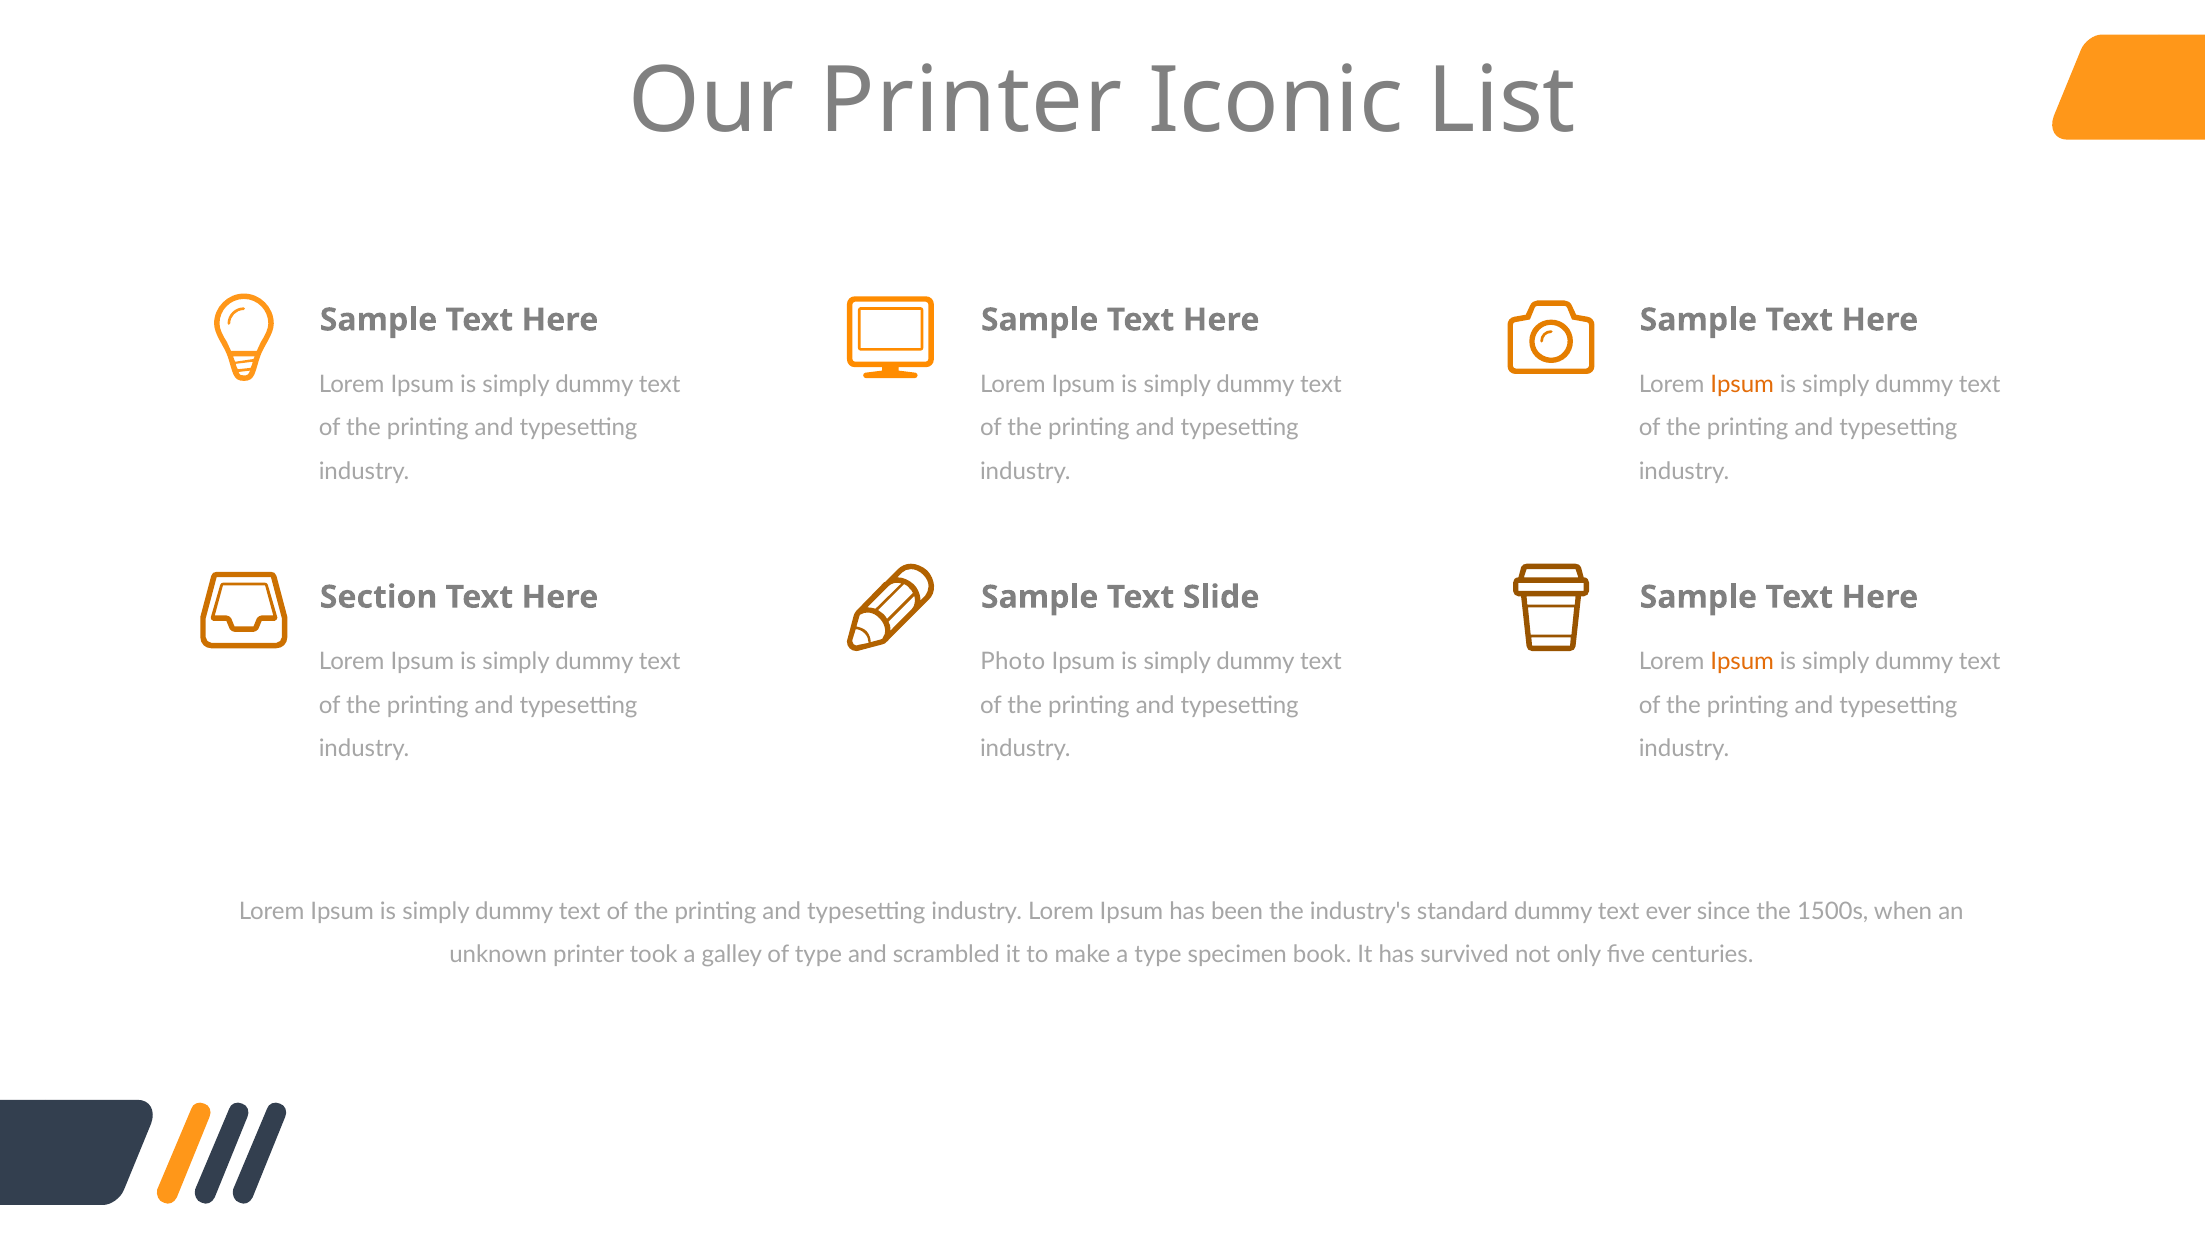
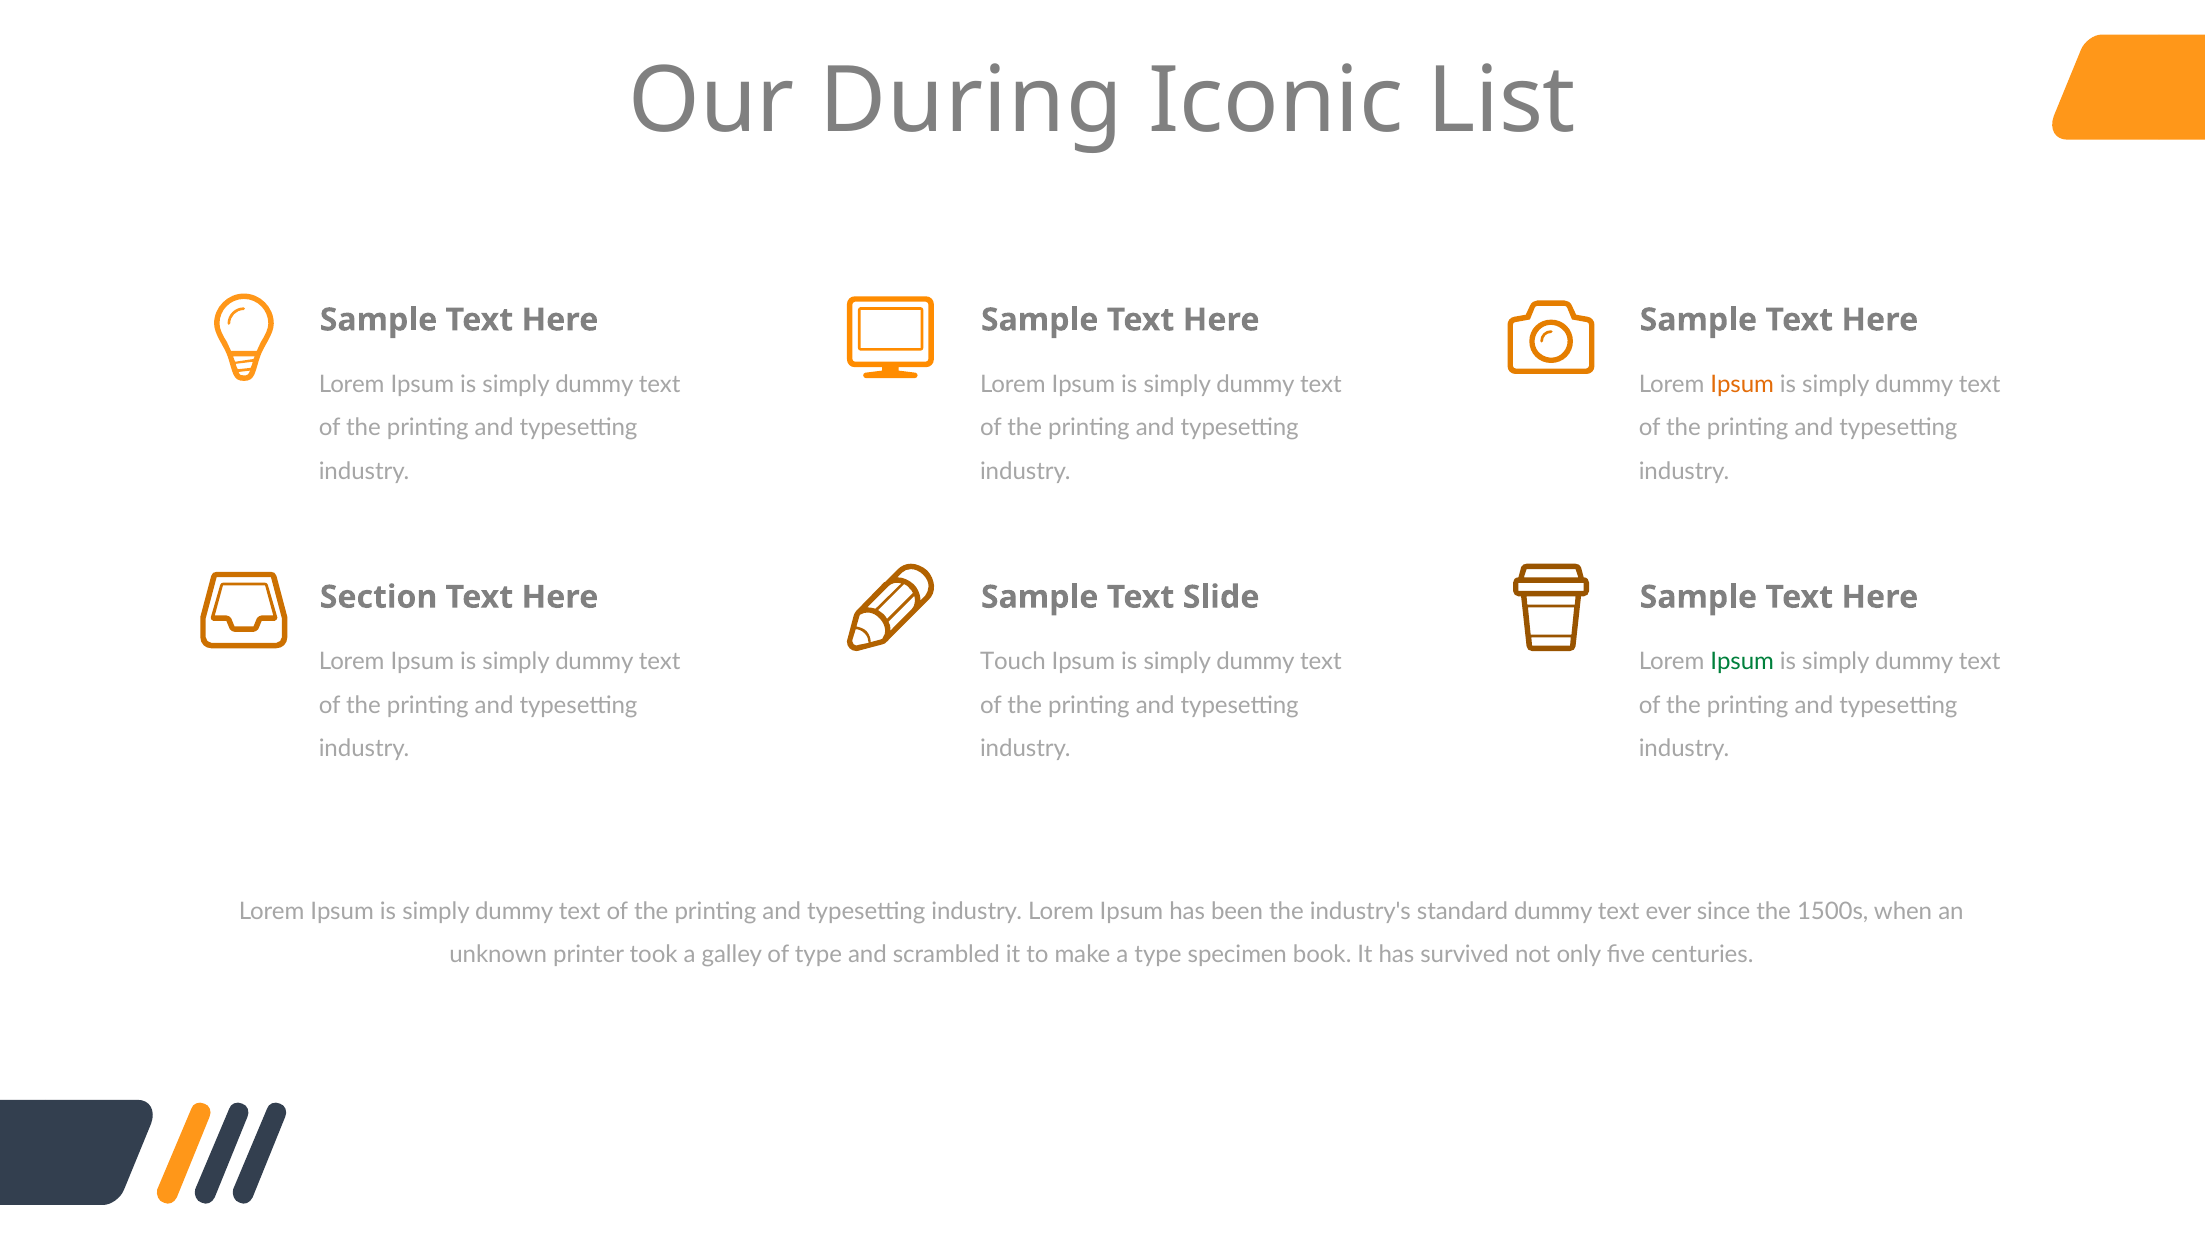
Our Printer: Printer -> During (971, 101)
Photo: Photo -> Touch (1013, 661)
Ipsum colour: orange -> green (1742, 661)
